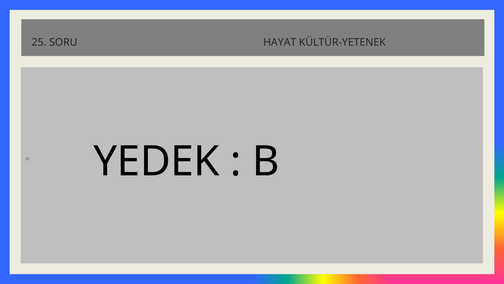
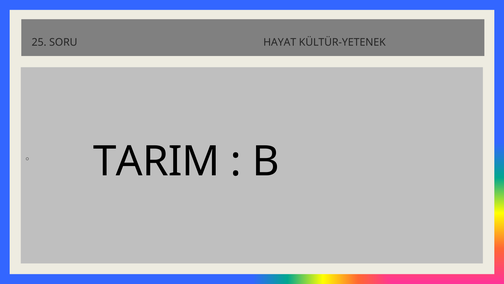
YEDEK: YEDEK -> TARIM (157, 161)
